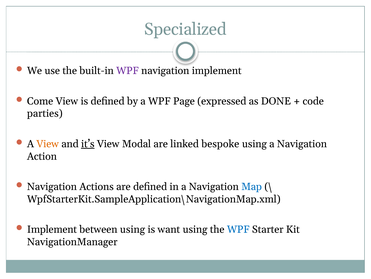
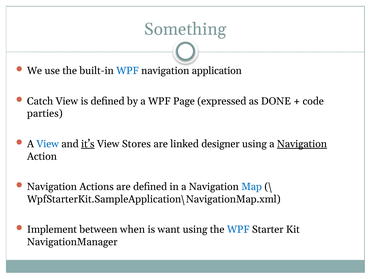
Specialized: Specialized -> Something (185, 29)
WPF colour: purple -> blue (127, 71)
navigation implement: implement -> application (217, 71)
Come: Come -> Catch (40, 101)
View colour: orange -> blue (48, 144)
Modal: Modal -> Stores (136, 144)
bespoke: bespoke -> designer (220, 144)
Navigation underline: none -> present (302, 144)
between using: using -> when (132, 229)
